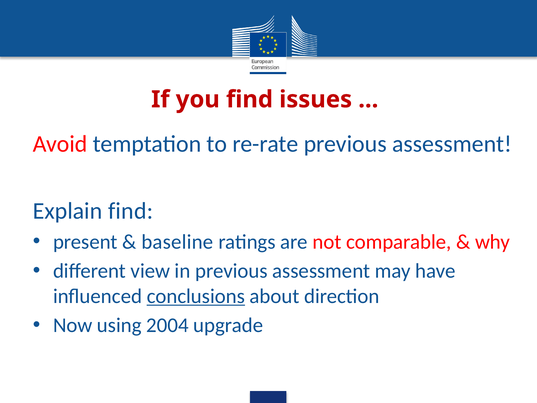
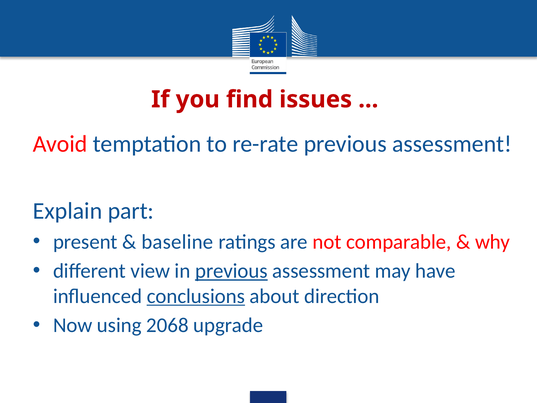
Explain find: find -> part (131, 211)
previous underline: none -> present (231, 271)
2004: 2004 -> 2068 (167, 325)
